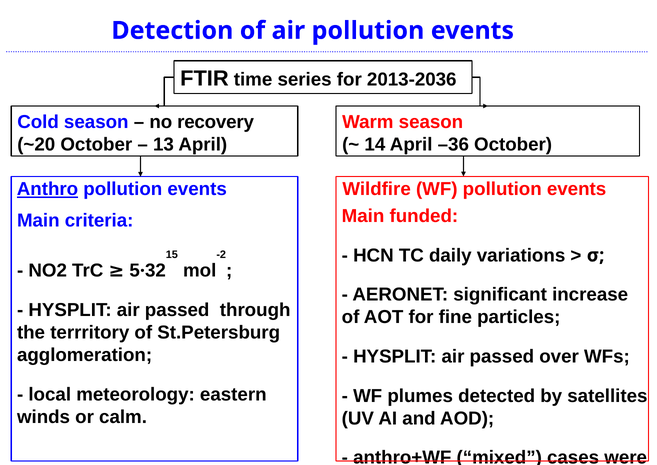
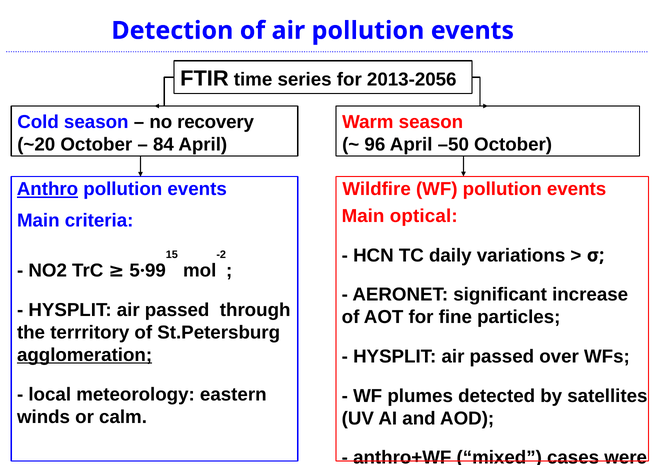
2013-2036: 2013-2036 -> 2013-2056 (412, 80)
13: 13 -> 84 (163, 144)
14: 14 -> 96 (375, 144)
–36: –36 -> –50 (453, 144)
funded: funded -> optical (424, 216)
32: 32 -> 99 (155, 271)
agglomeration underline: none -> present (85, 355)
